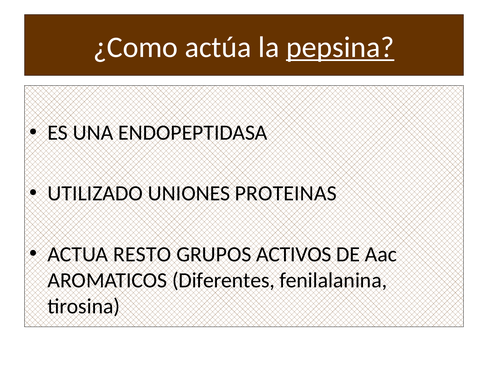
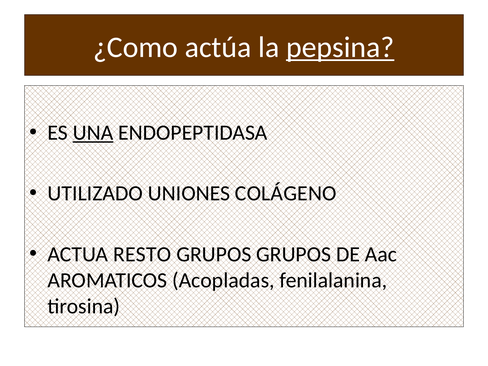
UNA underline: none -> present (93, 133)
PROTEINAS: PROTEINAS -> COLÁGENO (286, 193)
GRUPOS ACTIVOS: ACTIVOS -> GRUPOS (294, 254)
Diferentes: Diferentes -> Acopladas (223, 280)
